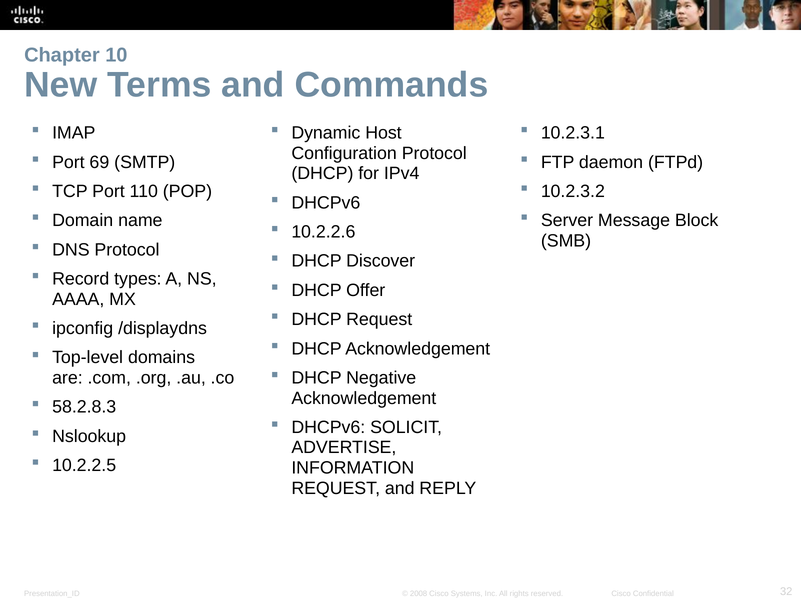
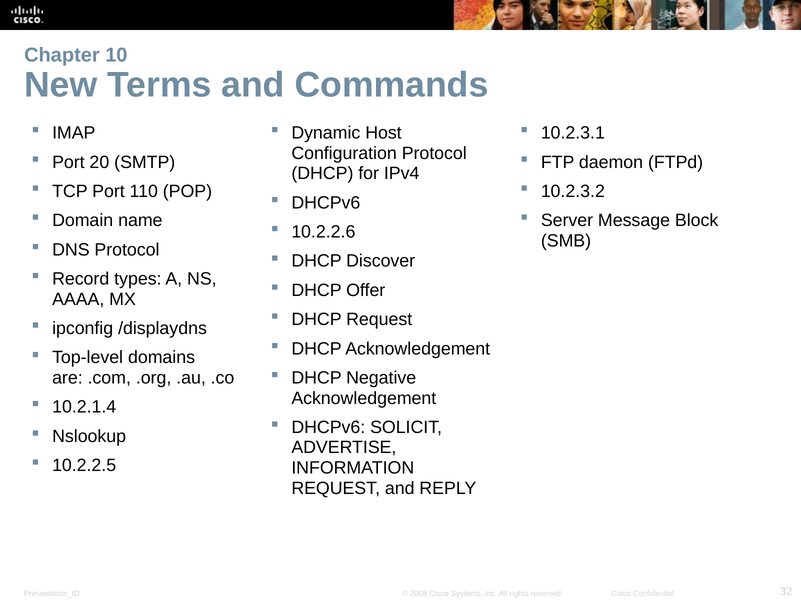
69: 69 -> 20 (99, 162)
58.2.8.3: 58.2.8.3 -> 10.2.1.4 (84, 407)
